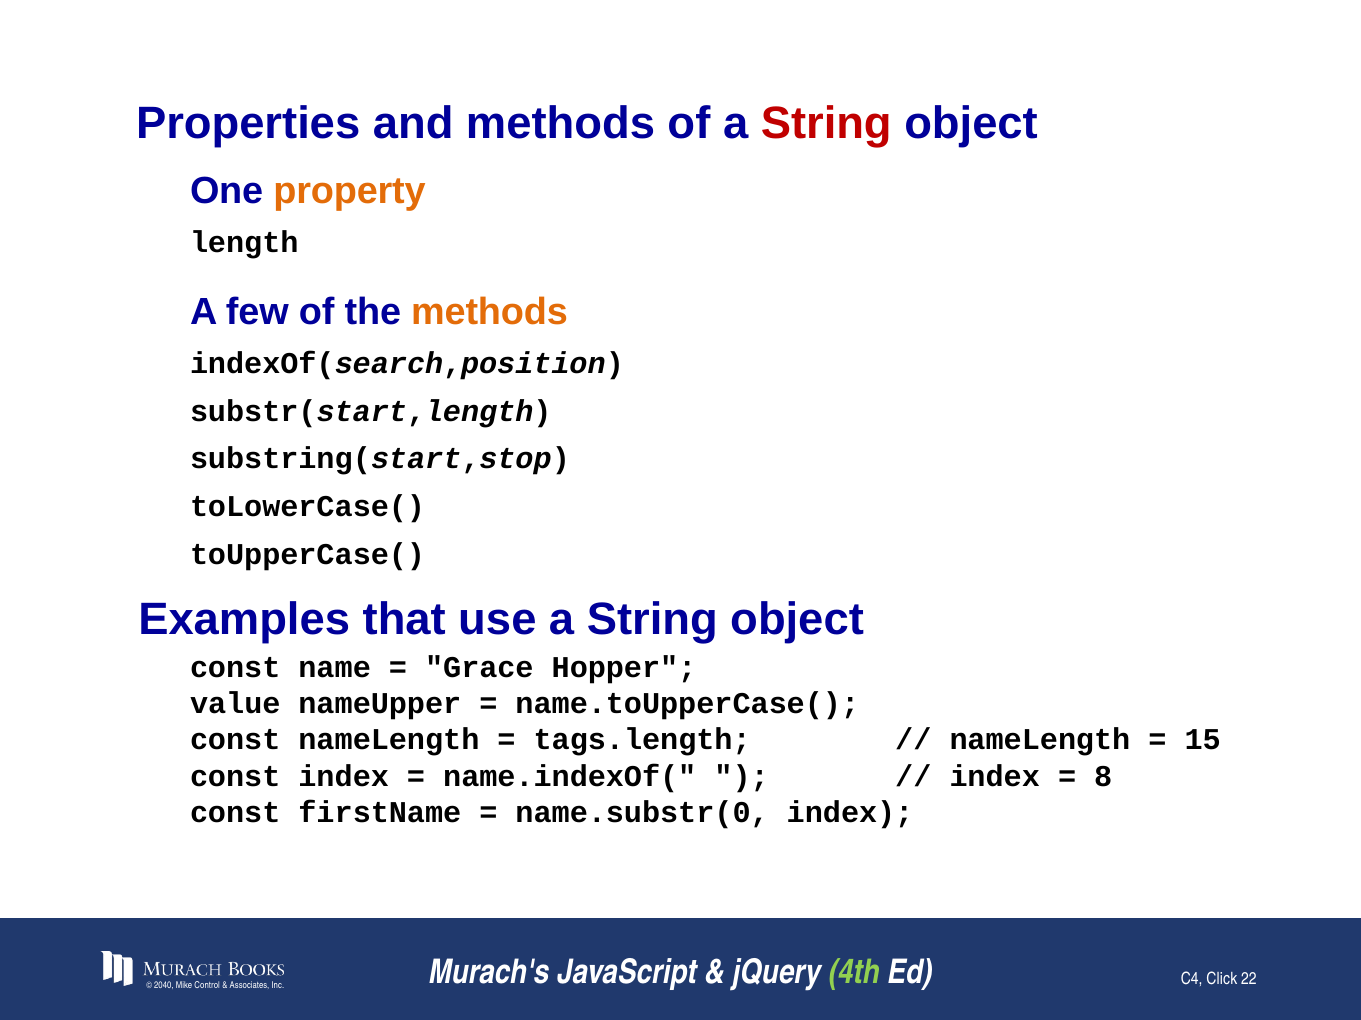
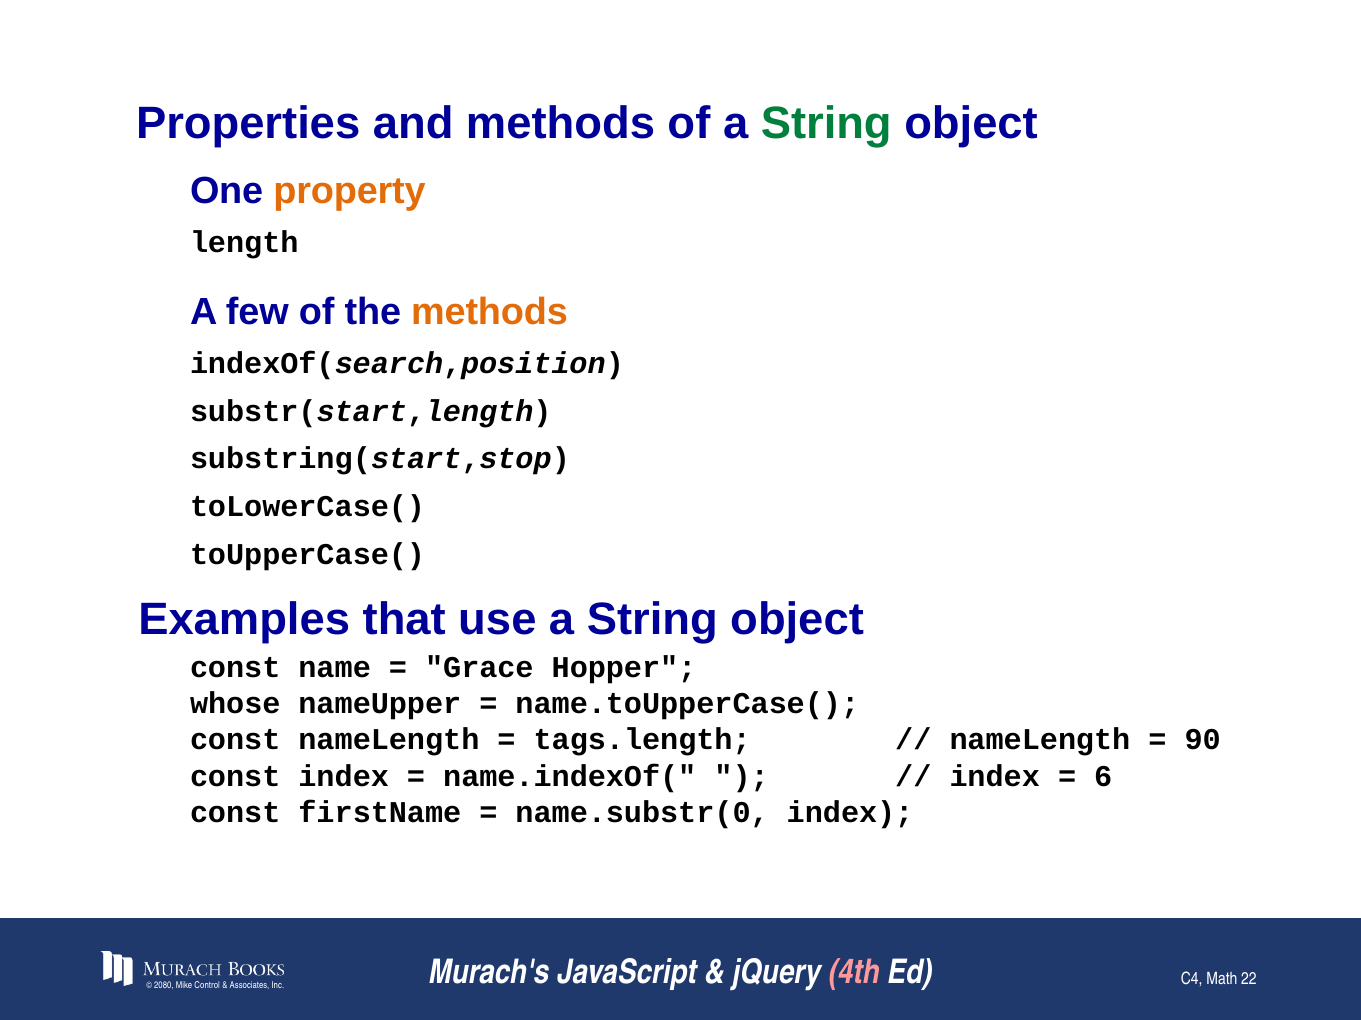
String colour: red -> green (826, 124)
value: value -> whose (235, 704)
15: 15 -> 90 (1203, 741)
8: 8 -> 6 (1103, 777)
4th colour: light green -> pink (854, 973)
2040: 2040 -> 2080 (164, 986)
Click: Click -> Math (1222, 979)
